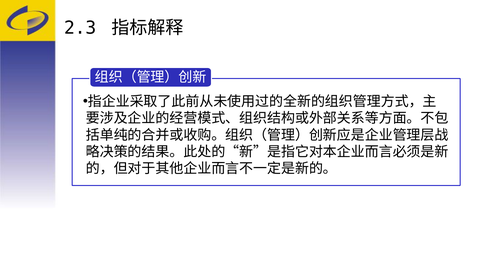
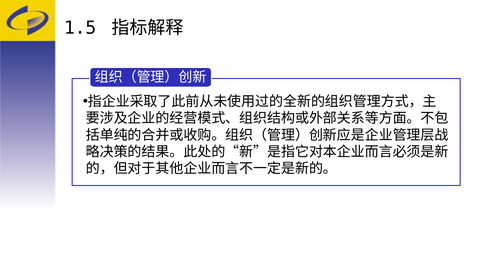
2.3: 2.3 -> 1.5 (80, 28)
